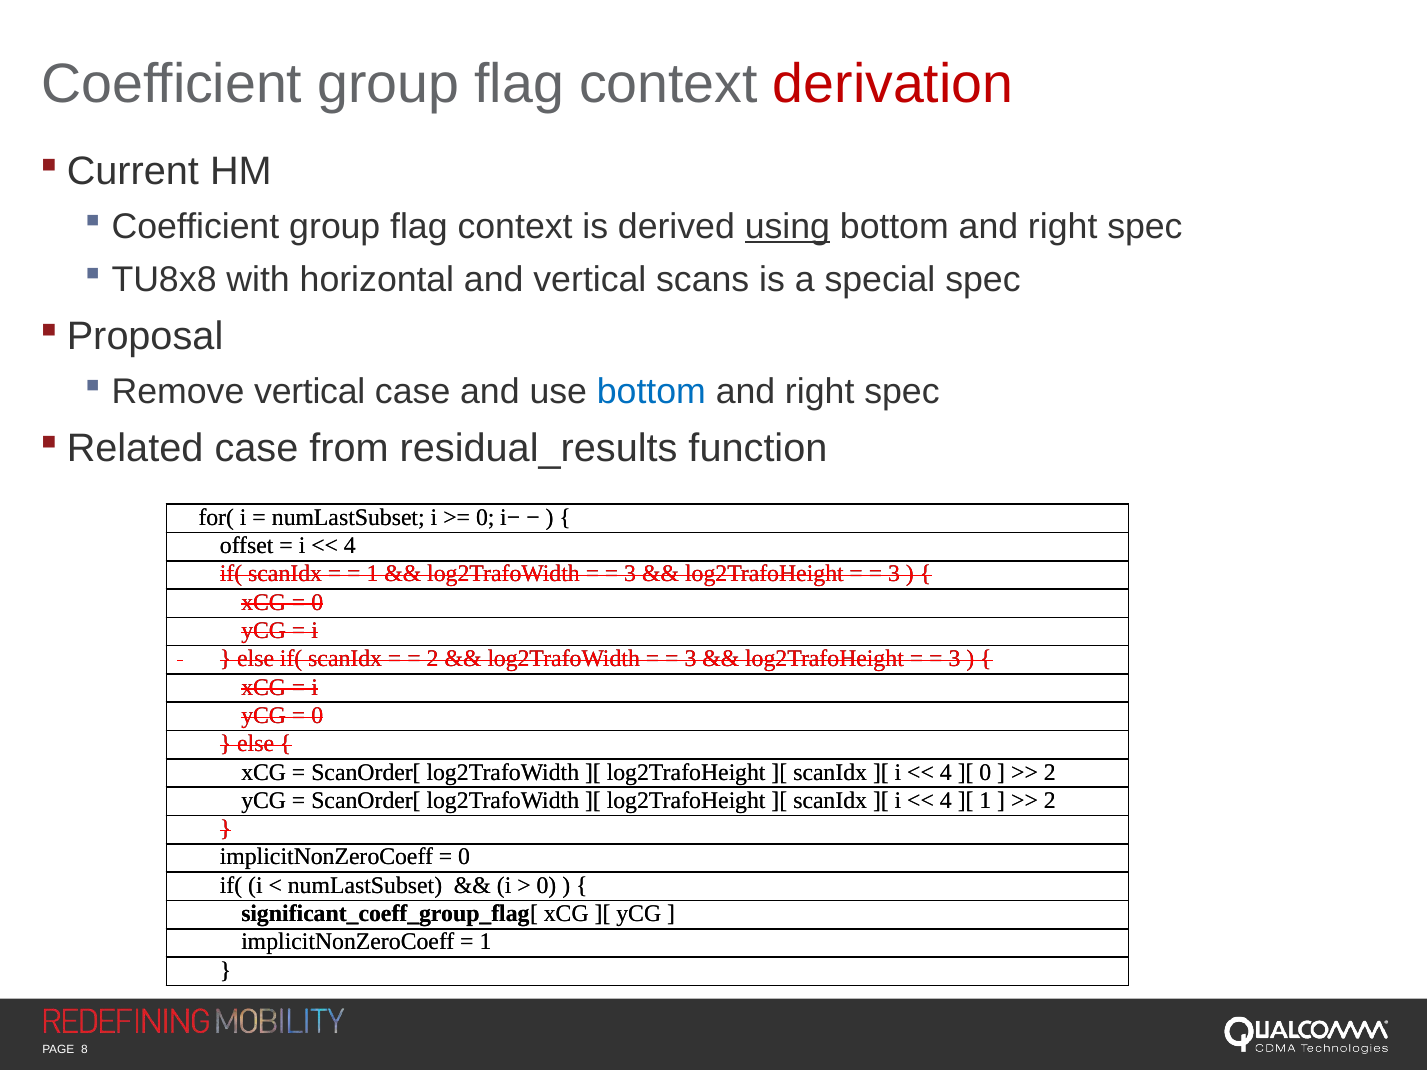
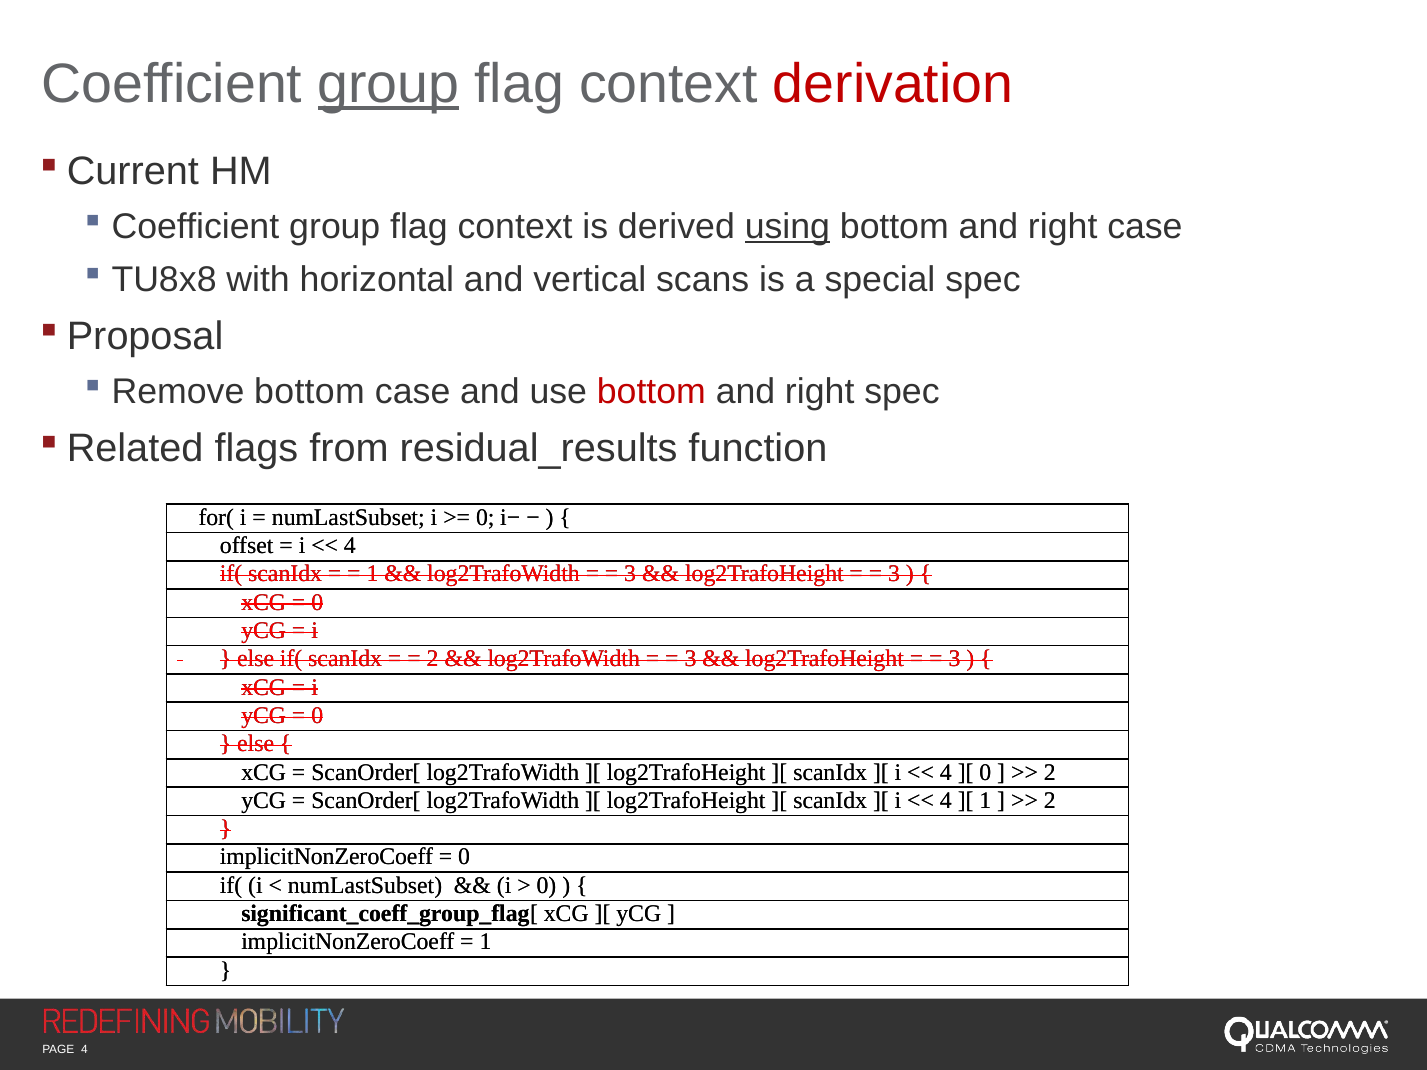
group underline: none -> present (389, 84)
spec: spec -> case (1145, 227)
Remove vertical: vertical -> bottom (309, 392)
bottom colour: blue -> red (651, 392)
case: case -> flags (256, 449)
8: 8 -> 4 (84, 1049)
